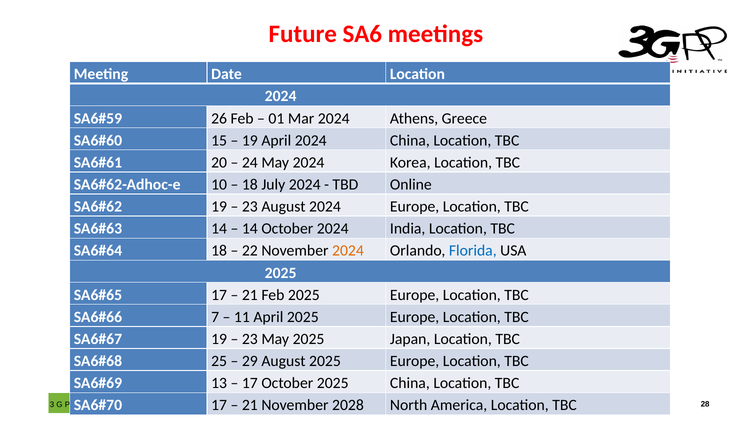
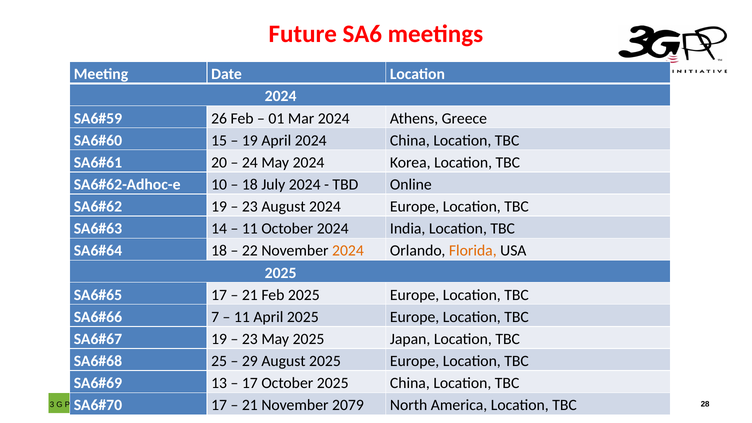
14: 14 -> 11 (250, 229)
Florida colour: blue -> orange (473, 251)
2028: 2028 -> 2079 (348, 405)
